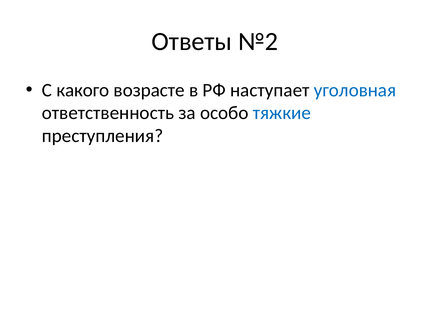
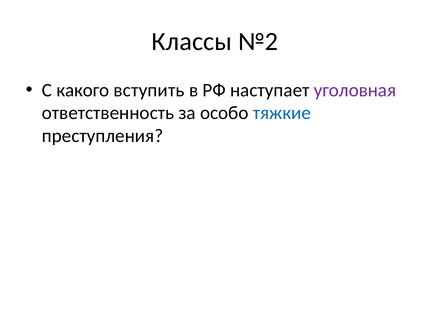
Ответы: Ответы -> Классы (192, 42)
возрасте: возрасте -> вступить (149, 90)
уголовная colour: blue -> purple (355, 90)
